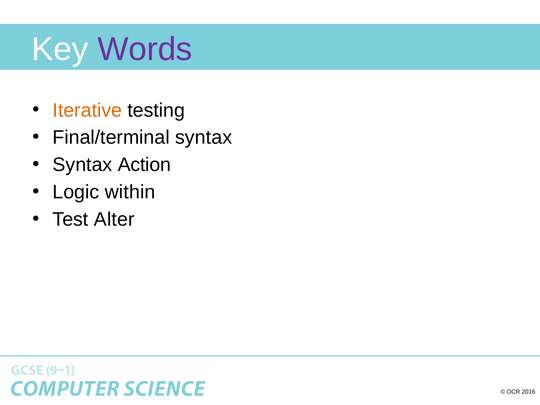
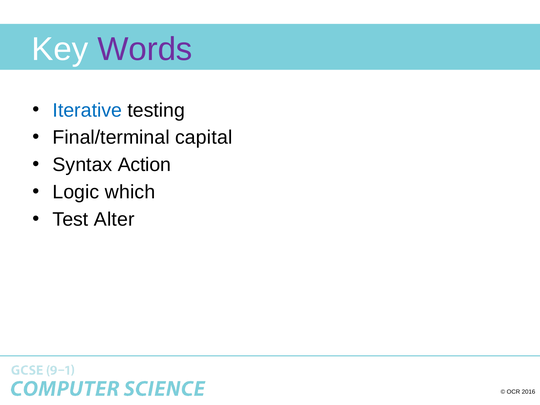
Iterative colour: orange -> blue (87, 110)
Final/terminal syntax: syntax -> capital (204, 138)
within: within -> which (130, 192)
